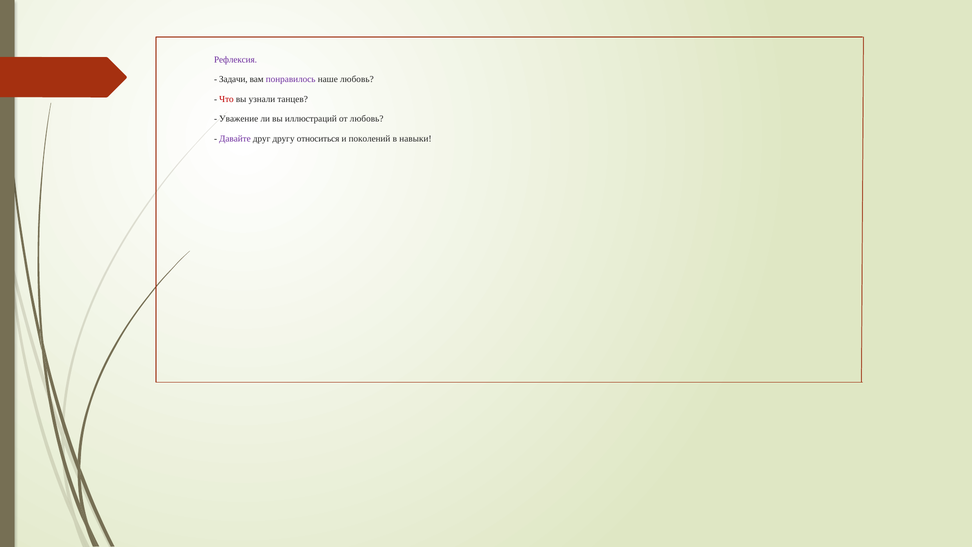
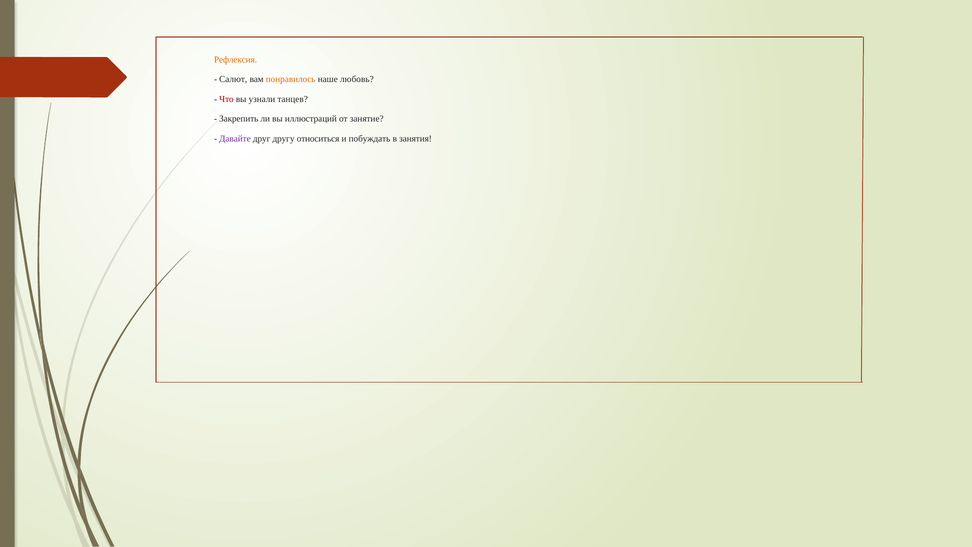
Рефлексия colour: purple -> orange (236, 60)
Задачи: Задачи -> Салют (233, 79)
понравилось colour: purple -> orange (291, 79)
Уважение: Уважение -> Закрепить (239, 119)
от любовь: любовь -> занятие (367, 119)
поколений: поколений -> побуждать (370, 139)
навыки: навыки -> занятия (416, 139)
